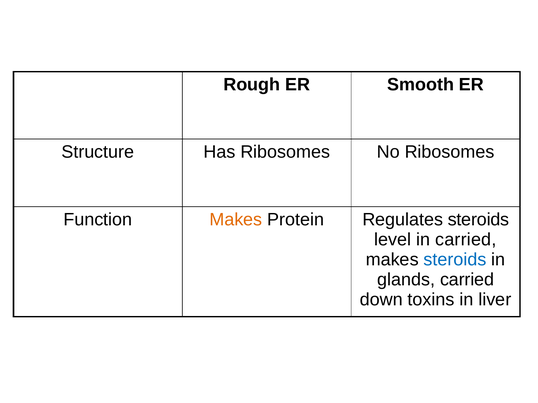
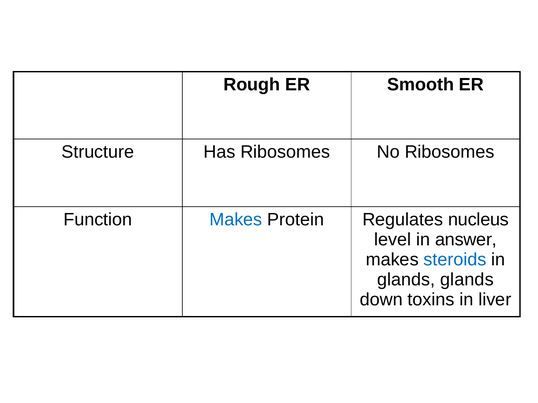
Makes colour: orange -> blue (236, 220)
Regulates steroids: steroids -> nucleus (479, 220)
in carried: carried -> answer (466, 240)
glands carried: carried -> glands (467, 280)
